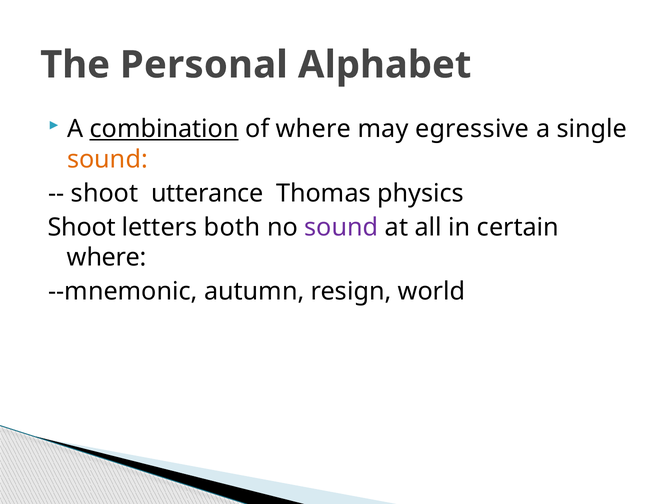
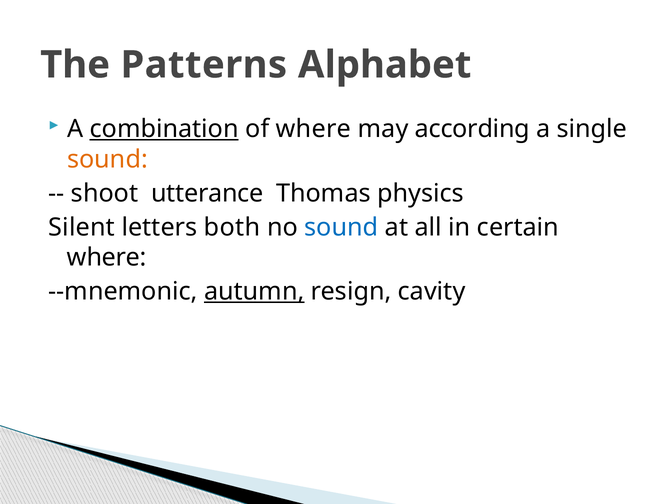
Personal: Personal -> Patterns (204, 65)
egressive: egressive -> according (472, 129)
Shoot: Shoot -> Silent (82, 227)
sound colour: purple -> blue (341, 227)
autumn underline: none -> present (254, 292)
world: world -> cavity (432, 292)
